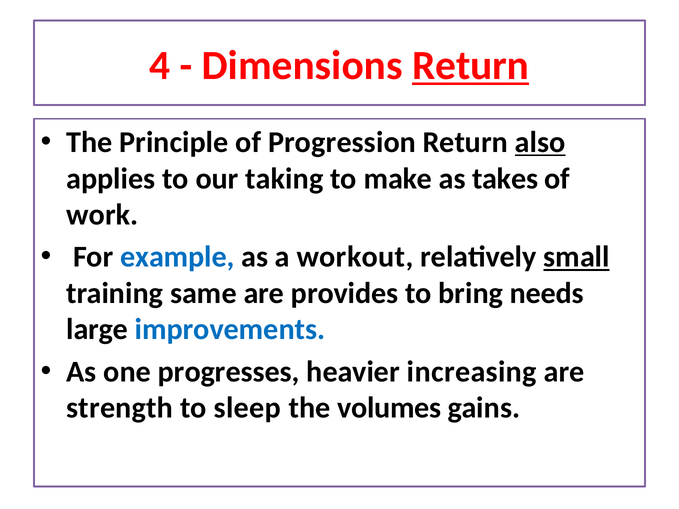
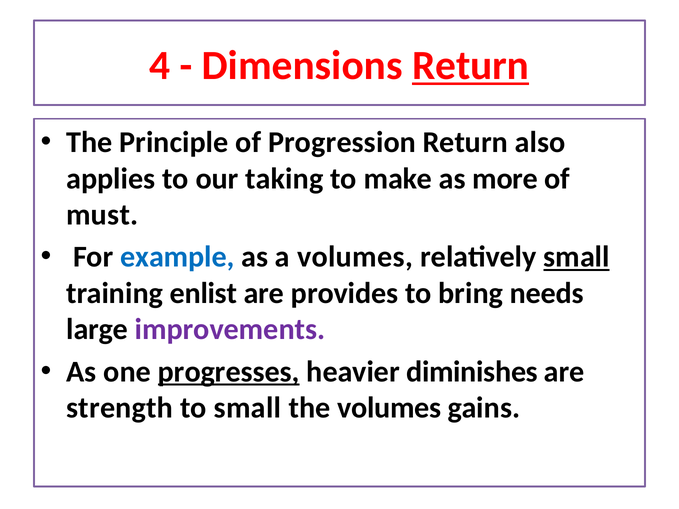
also underline: present -> none (540, 142)
takes: takes -> more (505, 179)
work: work -> must (102, 215)
a workout: workout -> volumes (355, 257)
same: same -> enlist (204, 293)
improvements colour: blue -> purple (230, 330)
progresses underline: none -> present (229, 372)
increasing: increasing -> diminishes (472, 372)
to sleep: sleep -> small (247, 408)
